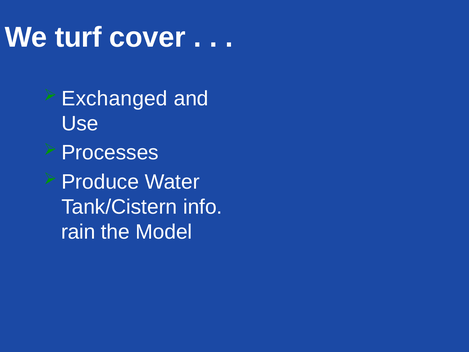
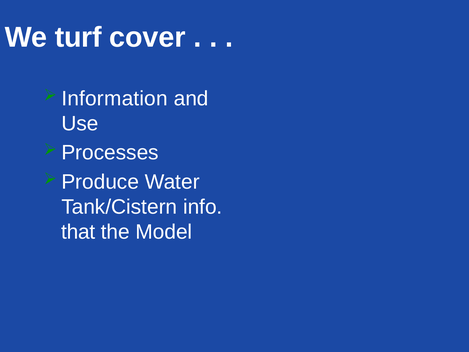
Exchanged: Exchanged -> Information (115, 98)
rain: rain -> that (78, 232)
